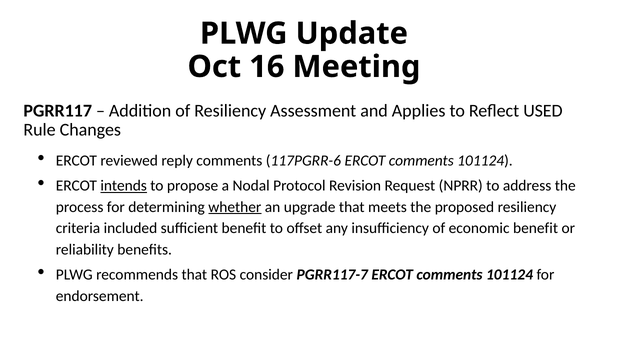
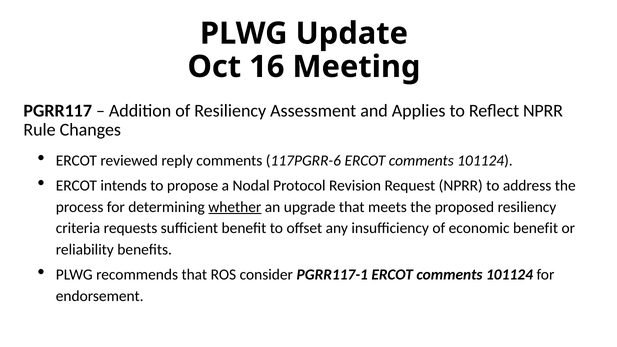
Reflect USED: USED -> NPRR (543, 111)
intends underline: present -> none (124, 186)
included: included -> requests (130, 228)
PGRR117-7: PGRR117-7 -> PGRR117-1 (332, 275)
